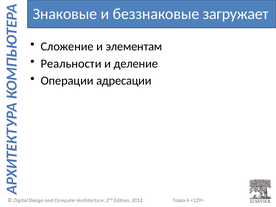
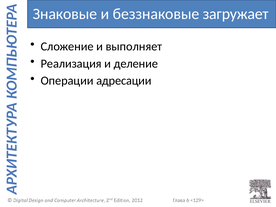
элементам: элементам -> выполняет (134, 46)
Реальности: Реальности -> Реализация (71, 64)
